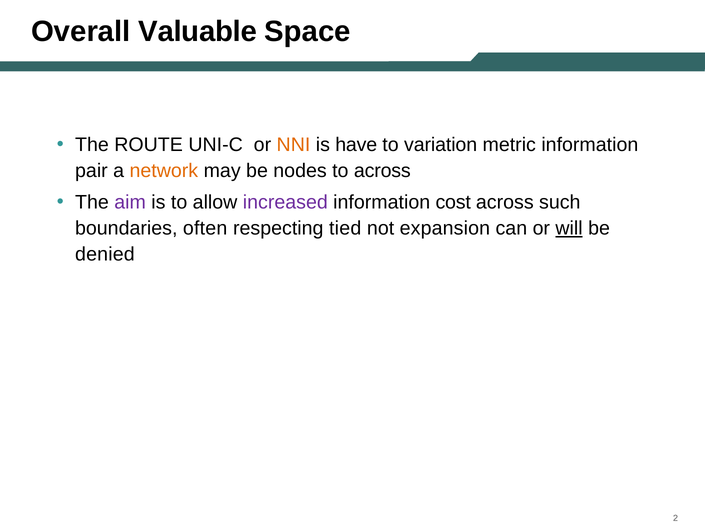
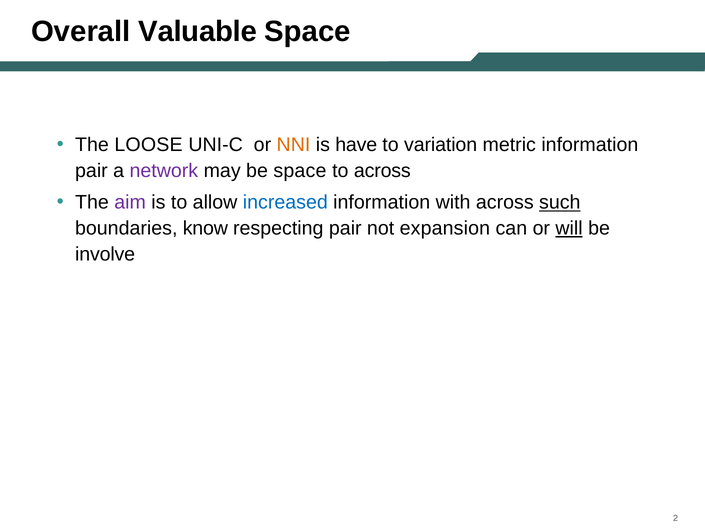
ROUTE: ROUTE -> LOOSE (149, 145)
network colour: orange -> purple (164, 171)
be nodes: nodes -> space (300, 171)
increased colour: purple -> blue (285, 202)
cost: cost -> with (453, 202)
such underline: none -> present (560, 202)
often: often -> know (205, 228)
respecting tied: tied -> pair (345, 228)
denied: denied -> involve (105, 254)
